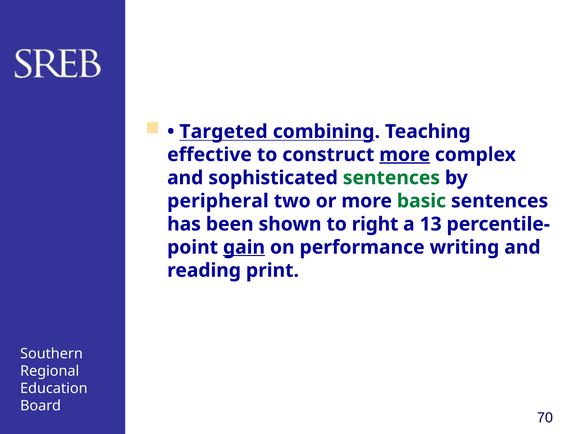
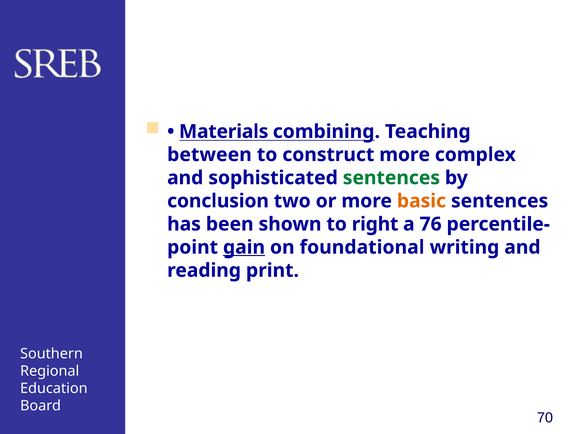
Targeted: Targeted -> Materials (224, 131)
effective: effective -> between (209, 155)
more underline: present -> none (405, 155)
peripheral: peripheral -> conclusion (218, 201)
basic colour: green -> orange (421, 201)
13: 13 -> 76 (431, 224)
performance: performance -> foundational (362, 247)
